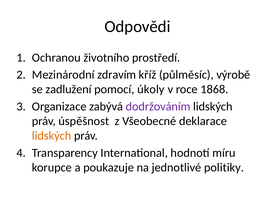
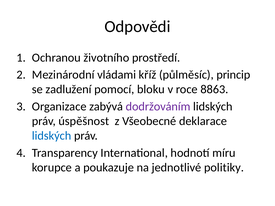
zdravím: zdravím -> vládami (117, 75)
výrobě: výrobě -> princip (233, 75)
úkoly: úkoly -> bloku (151, 89)
1868: 1868 -> 8863 (214, 89)
lidských colour: orange -> blue (52, 136)
